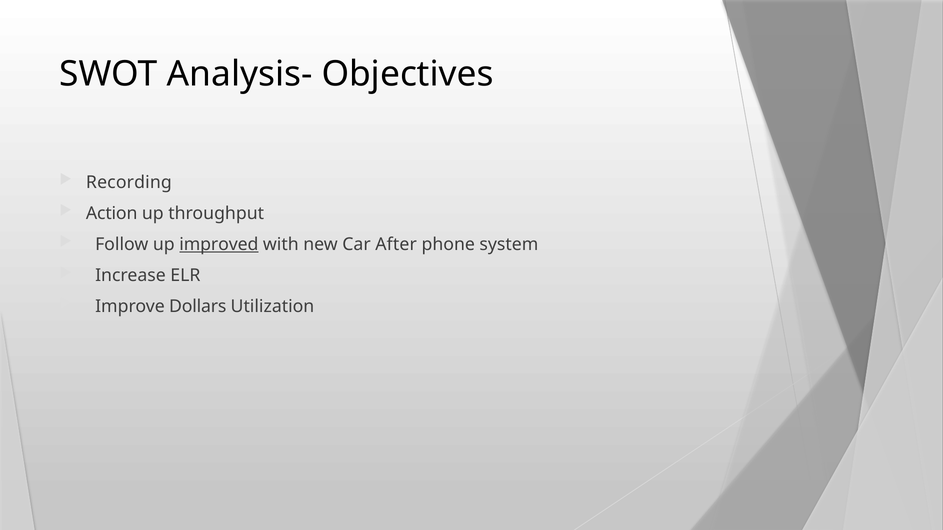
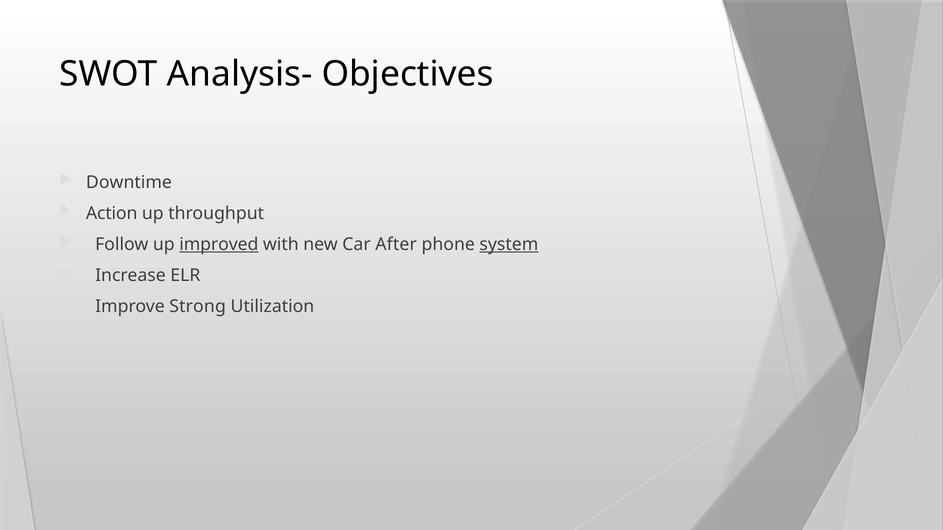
Recording: Recording -> Downtime (129, 183)
system underline: none -> present (509, 245)
Dollars: Dollars -> Strong (198, 307)
